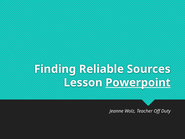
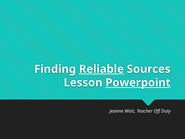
Reliable underline: none -> present (101, 69)
